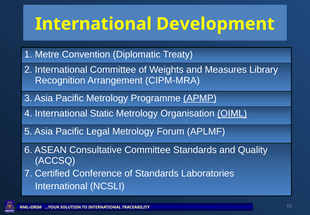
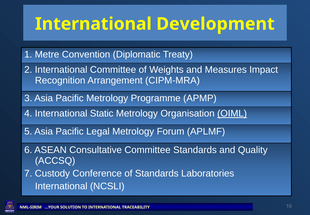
Library: Library -> Impact (264, 70)
APMP underline: present -> none (200, 98)
Certified: Certified -> Custody (52, 173)
